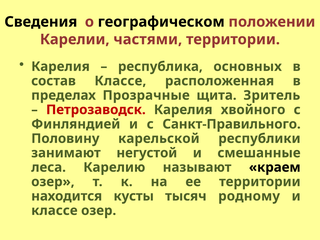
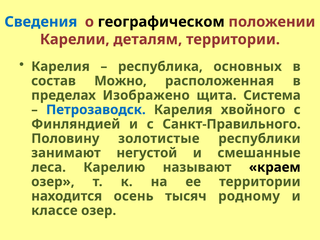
Сведения colour: black -> blue (41, 22)
частями: частями -> деталям (148, 39)
состав Классе: Классе -> Можно (120, 81)
Прозрачные: Прозрачные -> Изображено (146, 95)
Зритель: Зритель -> Система (272, 95)
Петрозаводск colour: red -> blue (96, 110)
карельской: карельской -> золотистые (159, 139)
кусты: кусты -> осень (134, 196)
